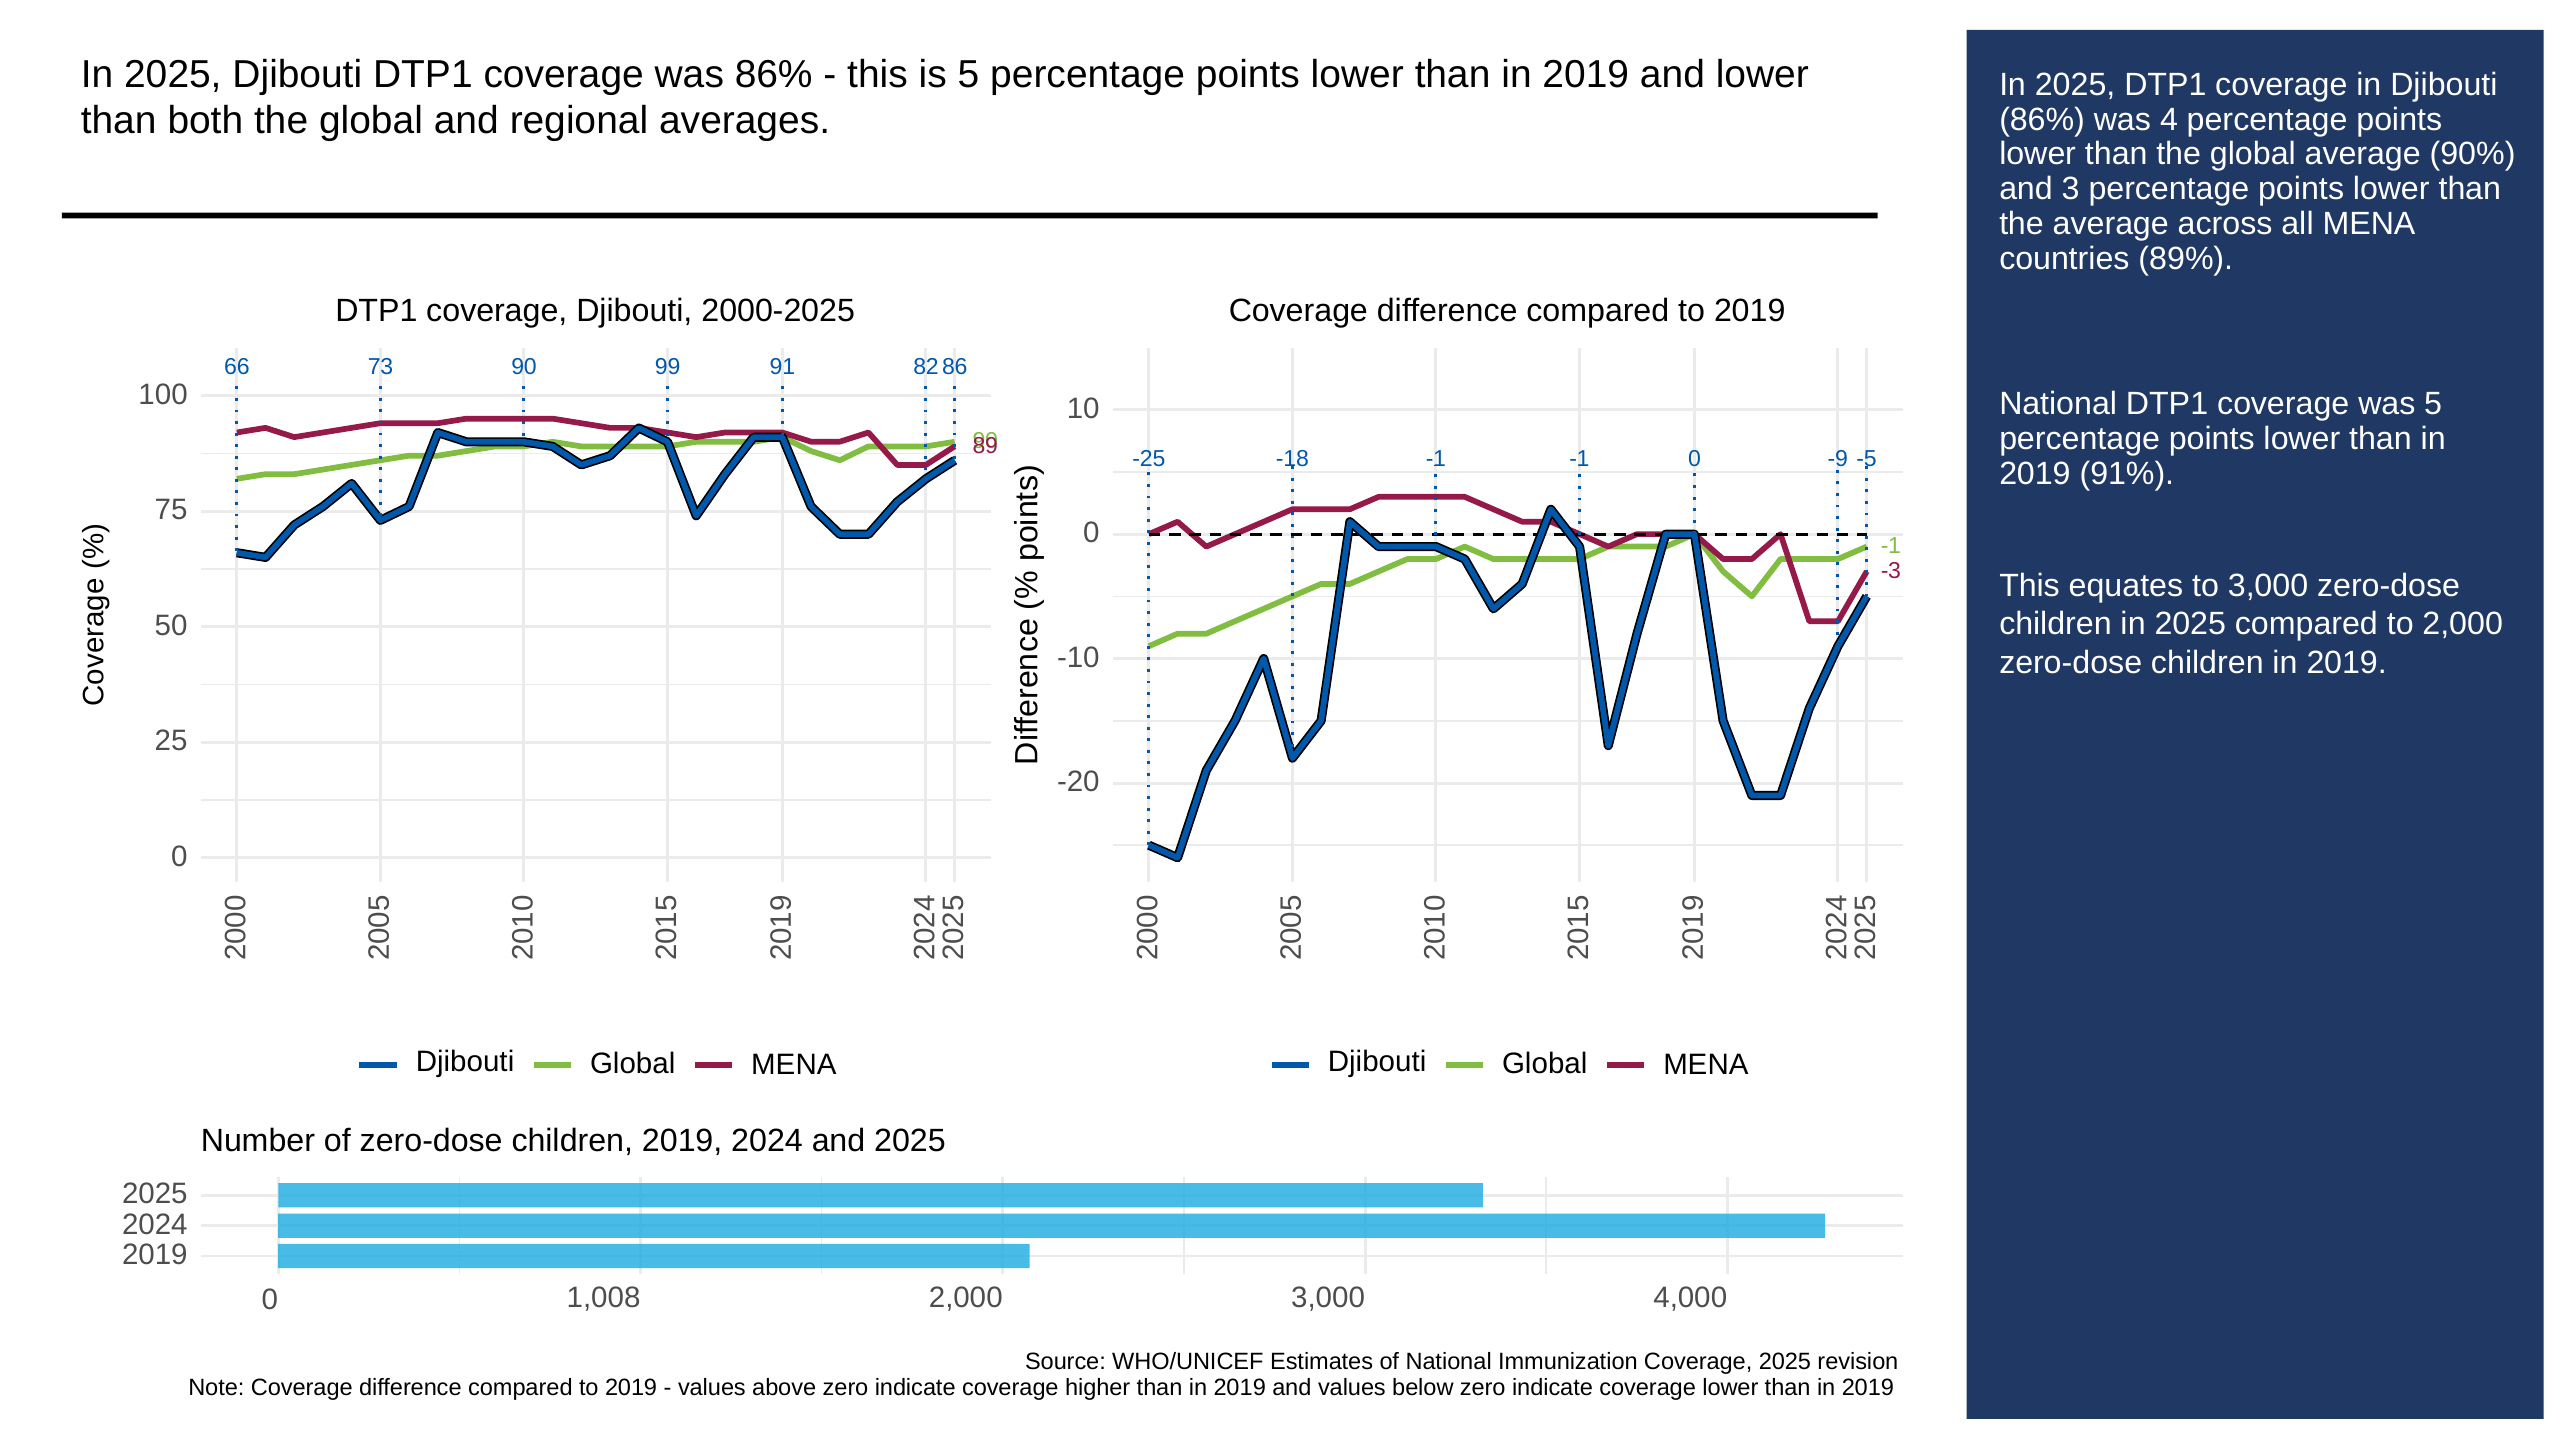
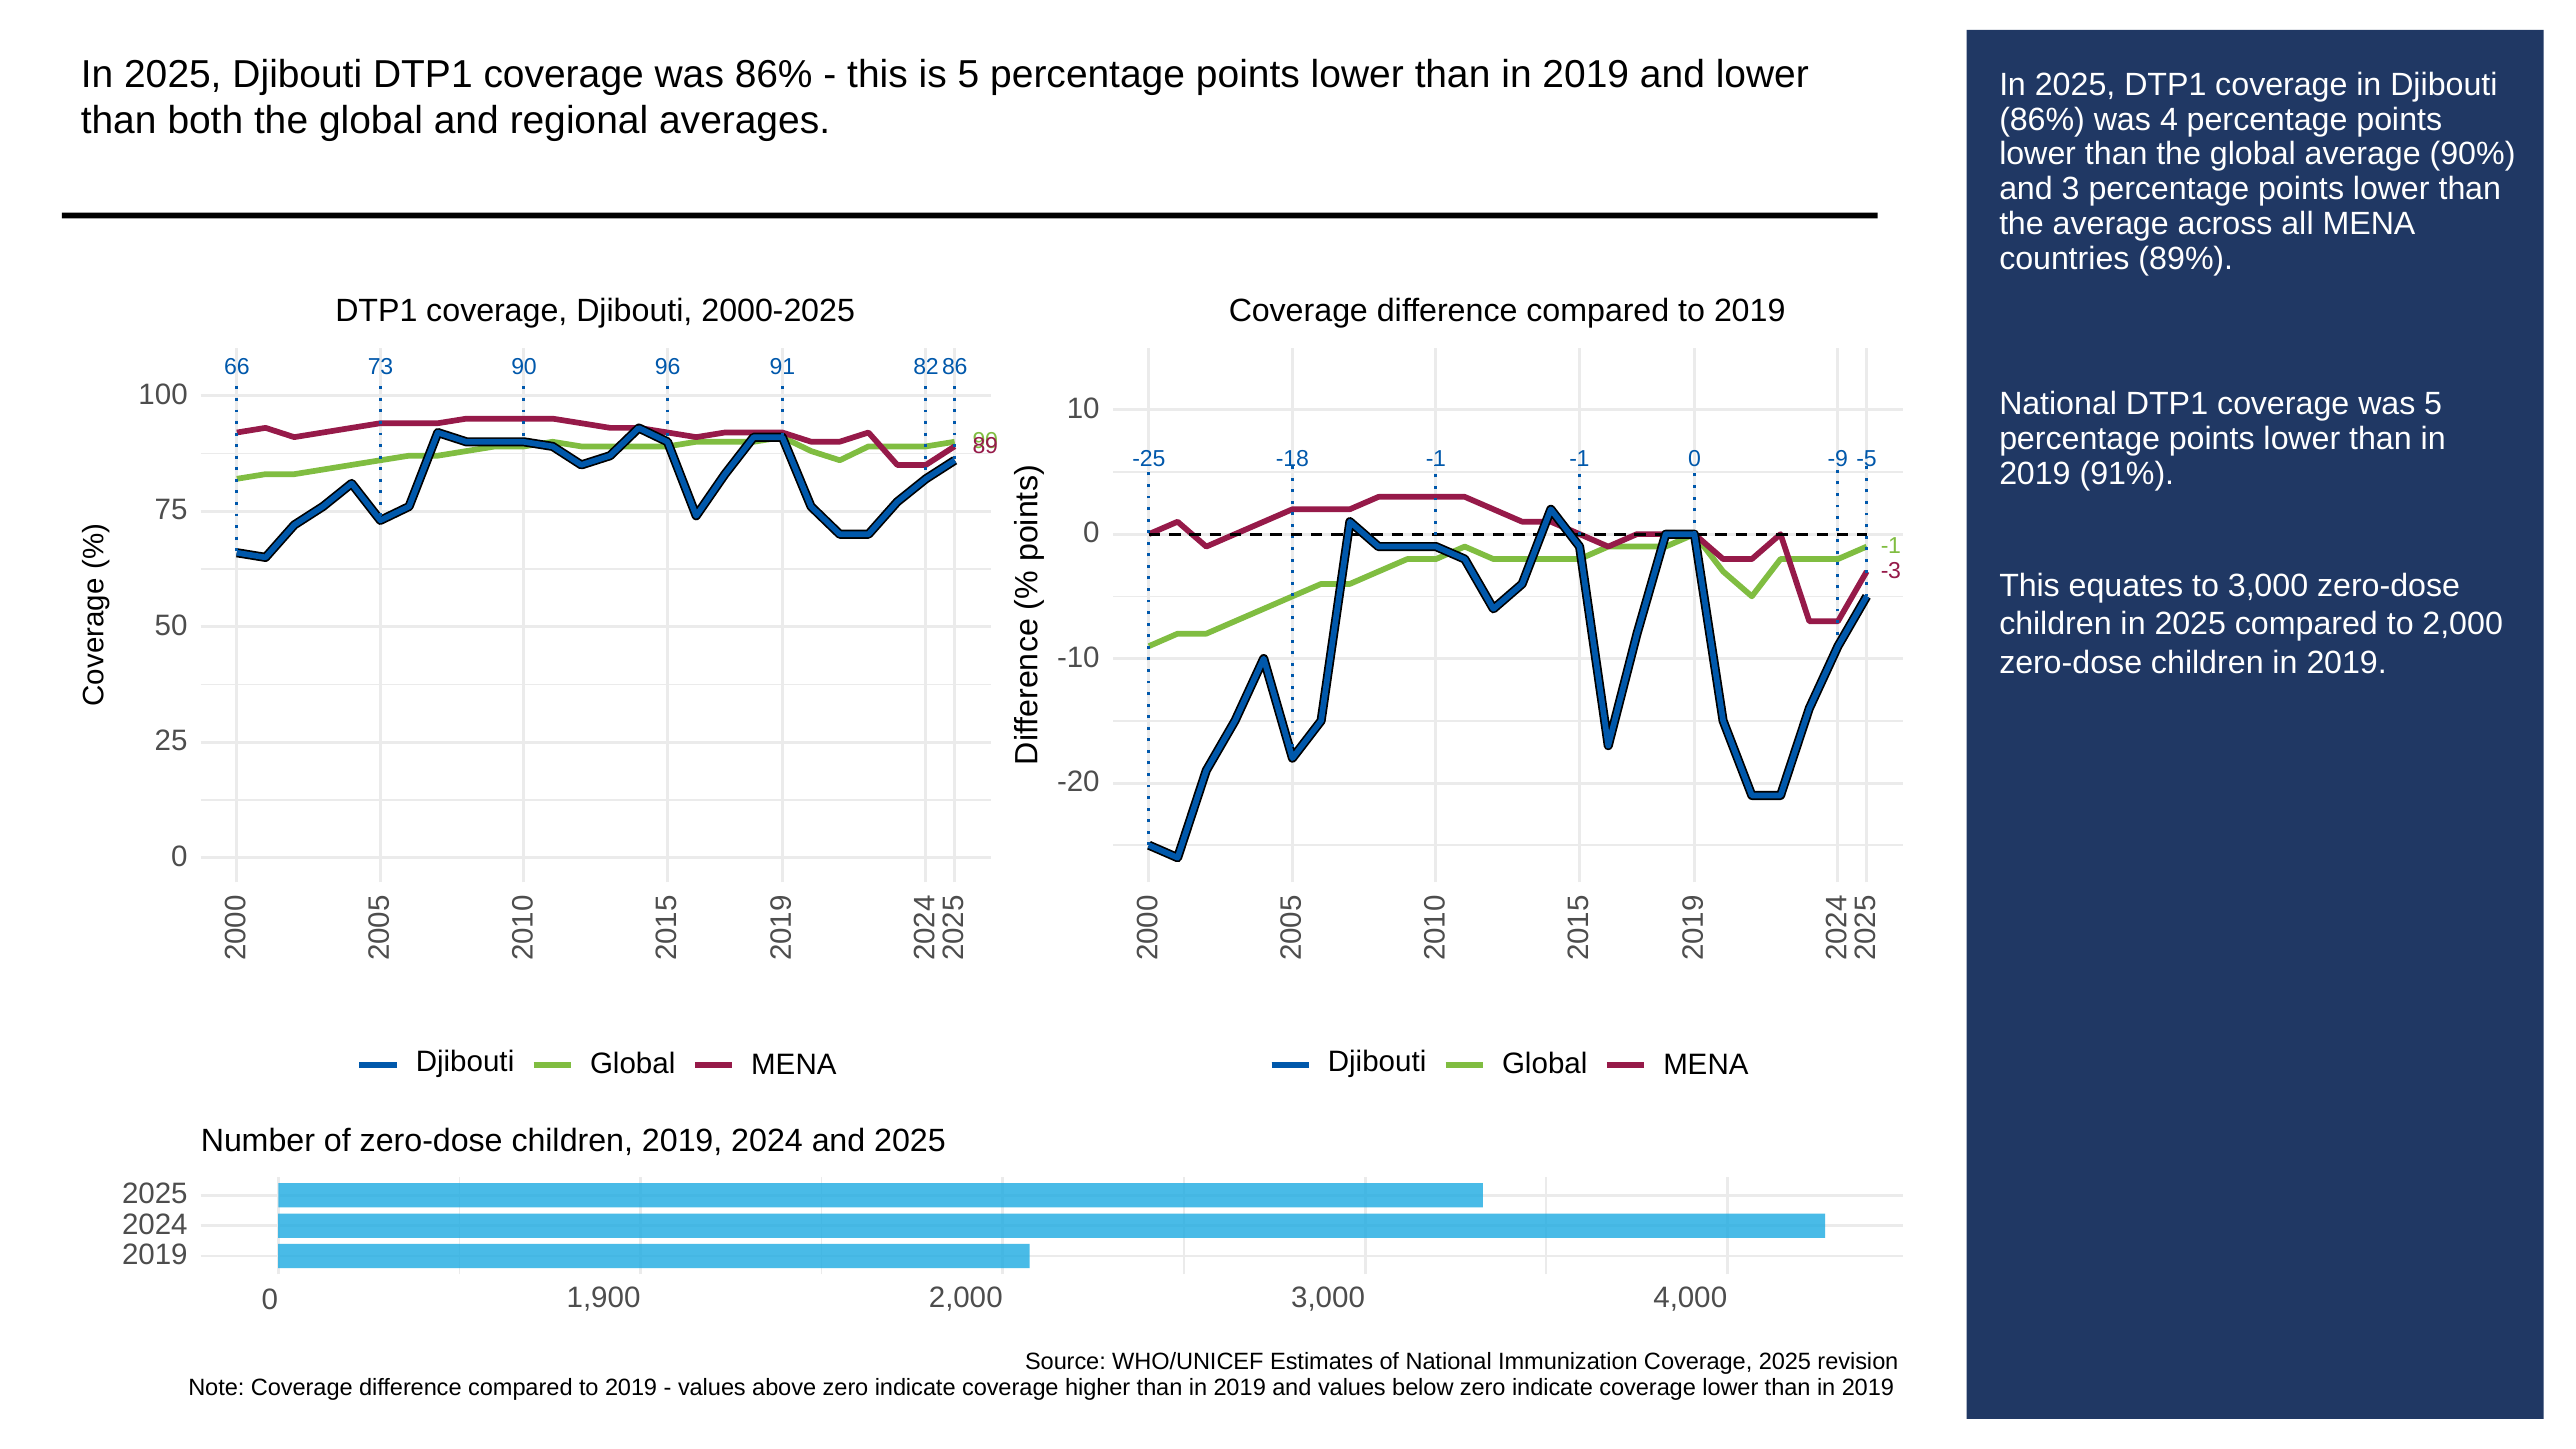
99: 99 -> 96 (668, 367)
1,008: 1,008 -> 1,900 (604, 1298)
